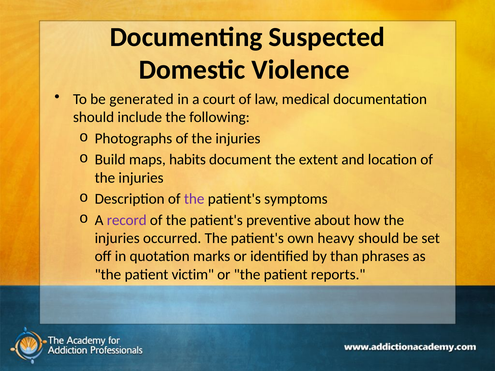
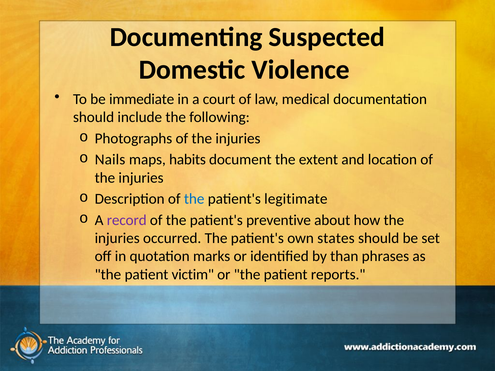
generated: generated -> immediate (142, 99)
Build: Build -> Nails (110, 160)
the colour: purple -> blue (194, 199)
symptoms: symptoms -> legitimate (296, 199)
heavy: heavy -> states (336, 238)
